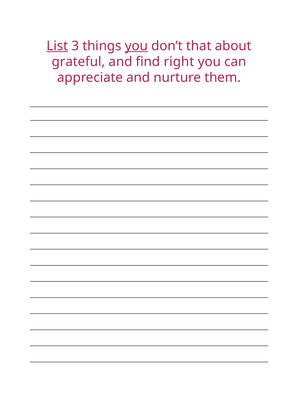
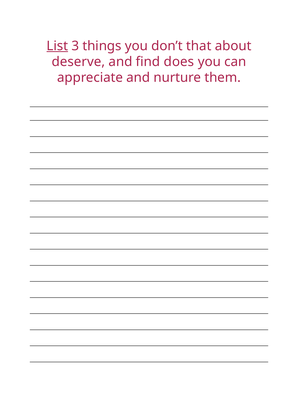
you underline: present -> none (136, 46)
grateful: grateful -> deserve (78, 62)
right: right -> does (179, 62)
